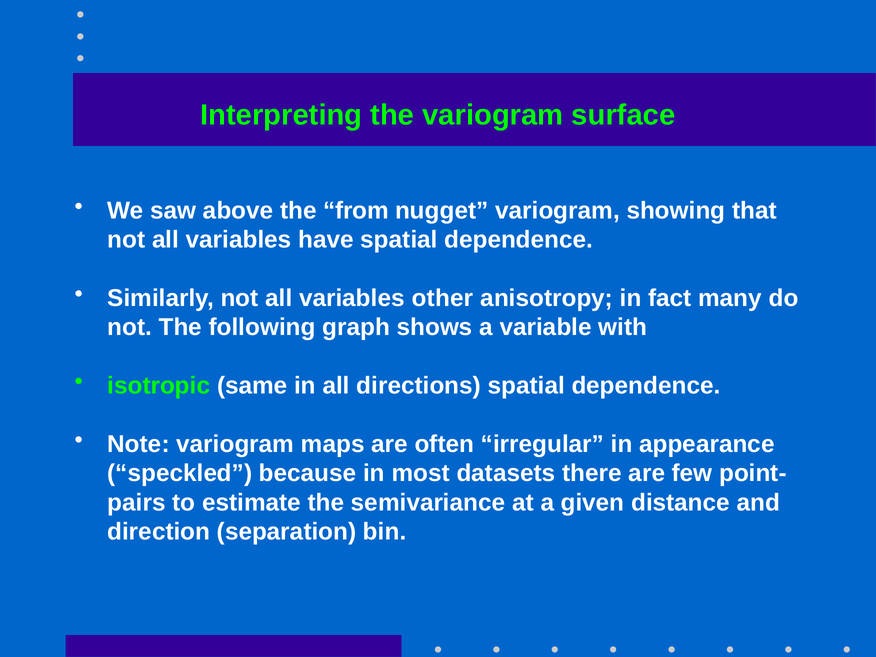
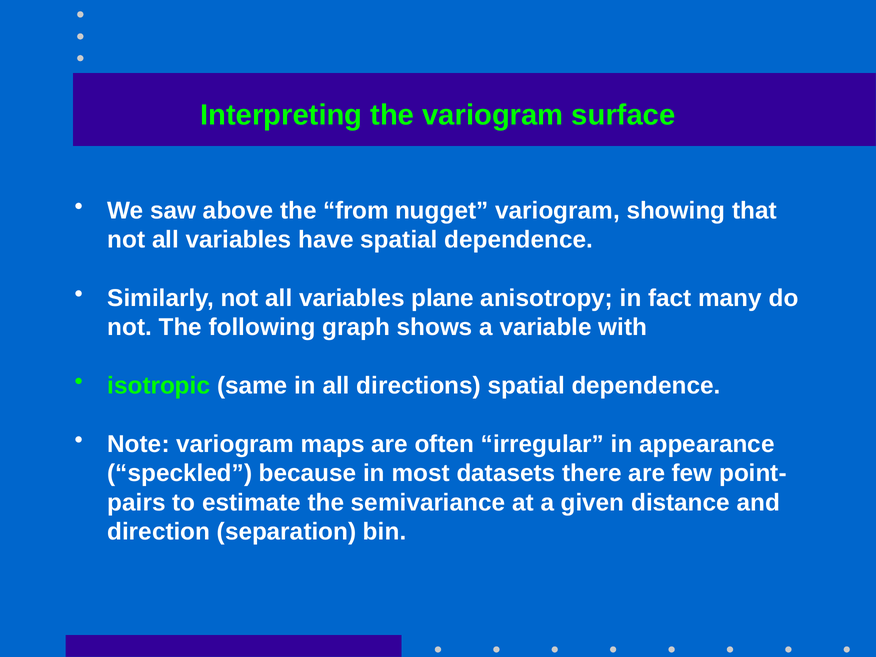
other: other -> plane (443, 298)
